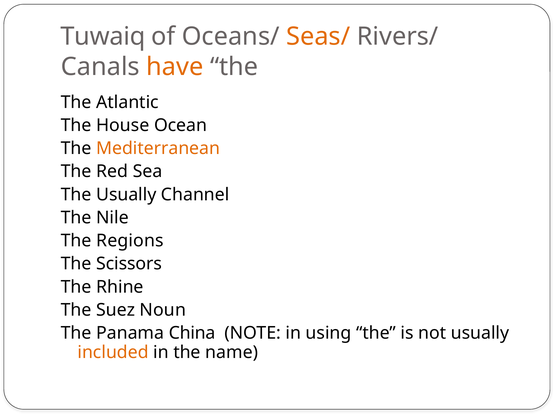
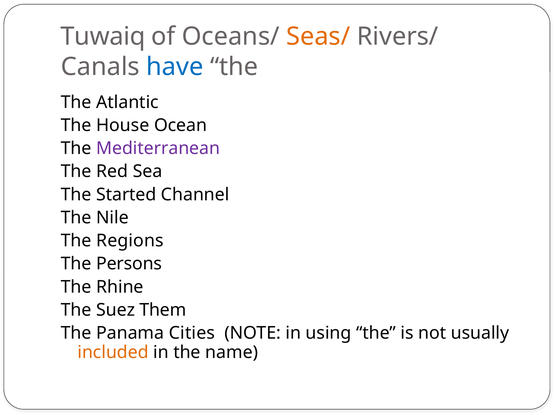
have colour: orange -> blue (175, 67)
Mediterranean colour: orange -> purple (158, 149)
The Usually: Usually -> Started (126, 195)
Scissors: Scissors -> Persons (129, 264)
Noun: Noun -> Them (163, 310)
China: China -> Cities (192, 333)
